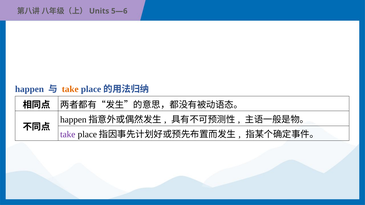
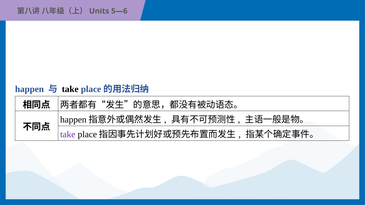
take colour: orange -> black (70, 89)
